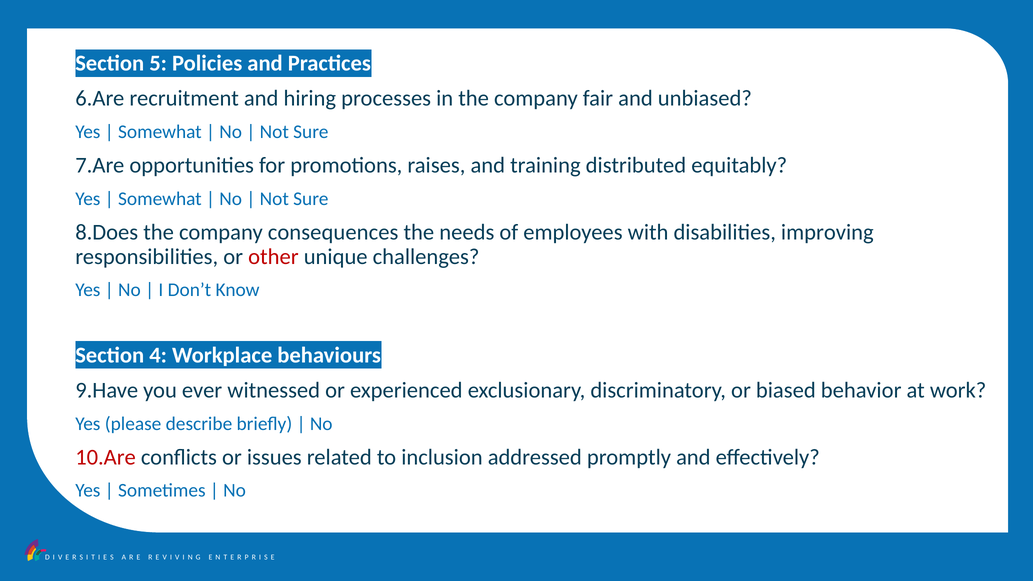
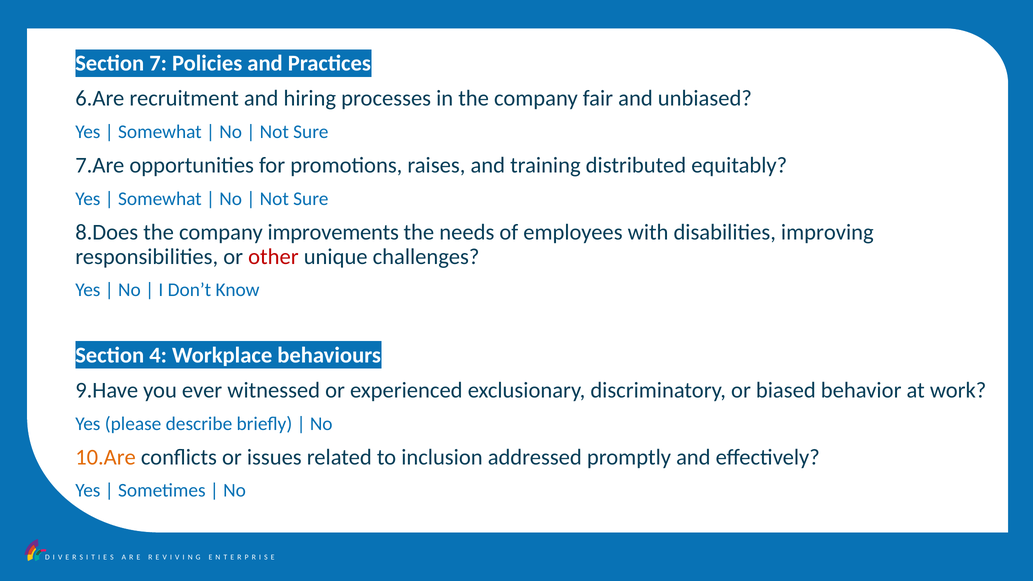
5: 5 -> 7 (158, 63)
consequences: consequences -> improvements (333, 232)
10.Are colour: red -> orange (106, 457)
